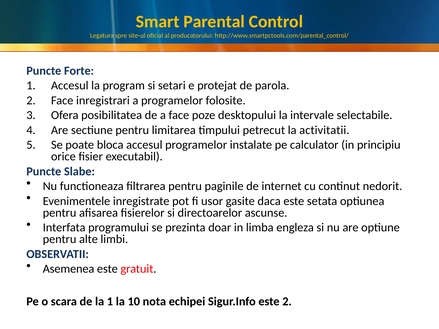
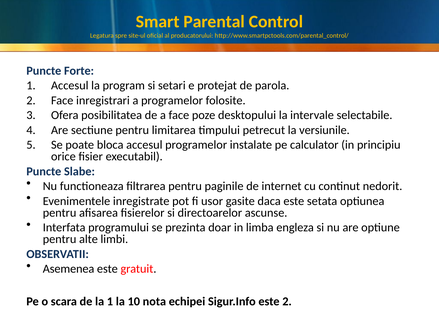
activitatii: activitatii -> versiunile (324, 130)
